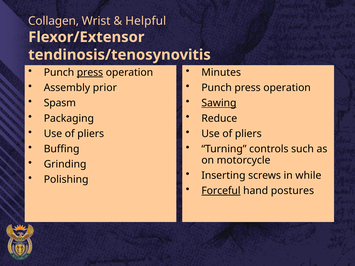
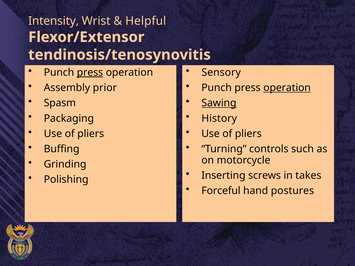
Collagen: Collagen -> Intensity (54, 21)
Minutes: Minutes -> Sensory (221, 73)
operation underline: none -> present (287, 88)
Reduce: Reduce -> History (219, 118)
while: while -> takes (308, 176)
Forceful underline: present -> none (221, 191)
